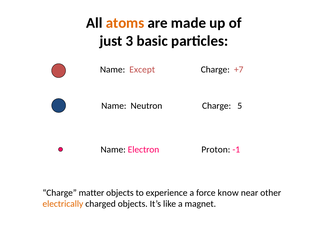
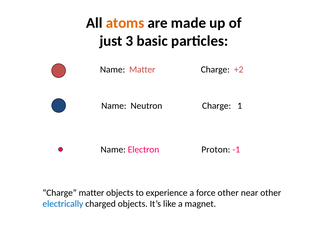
Name Except: Except -> Matter (142, 70)
+7: +7 -> +2 (239, 70)
5: 5 -> 1 (240, 106)
force know: know -> other (228, 193)
electrically colour: orange -> blue (63, 204)
